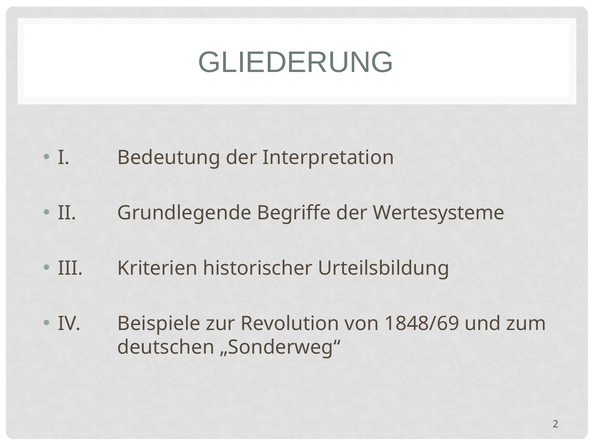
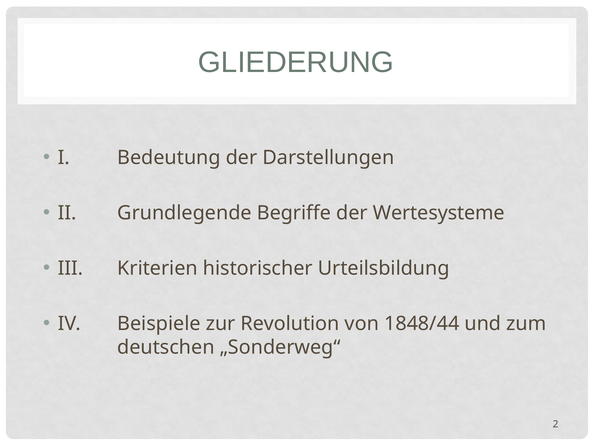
Interpretation: Interpretation -> Darstellungen (328, 158)
1848/69: 1848/69 -> 1848/44 (422, 324)
